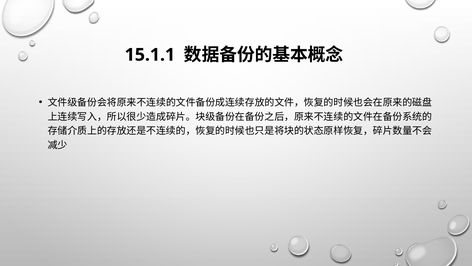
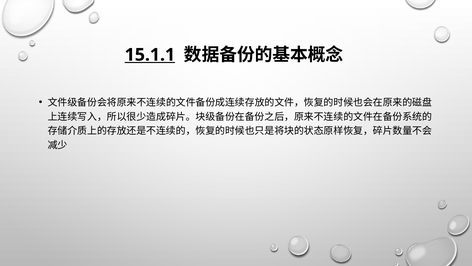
15.1.1 underline: none -> present (150, 55)
